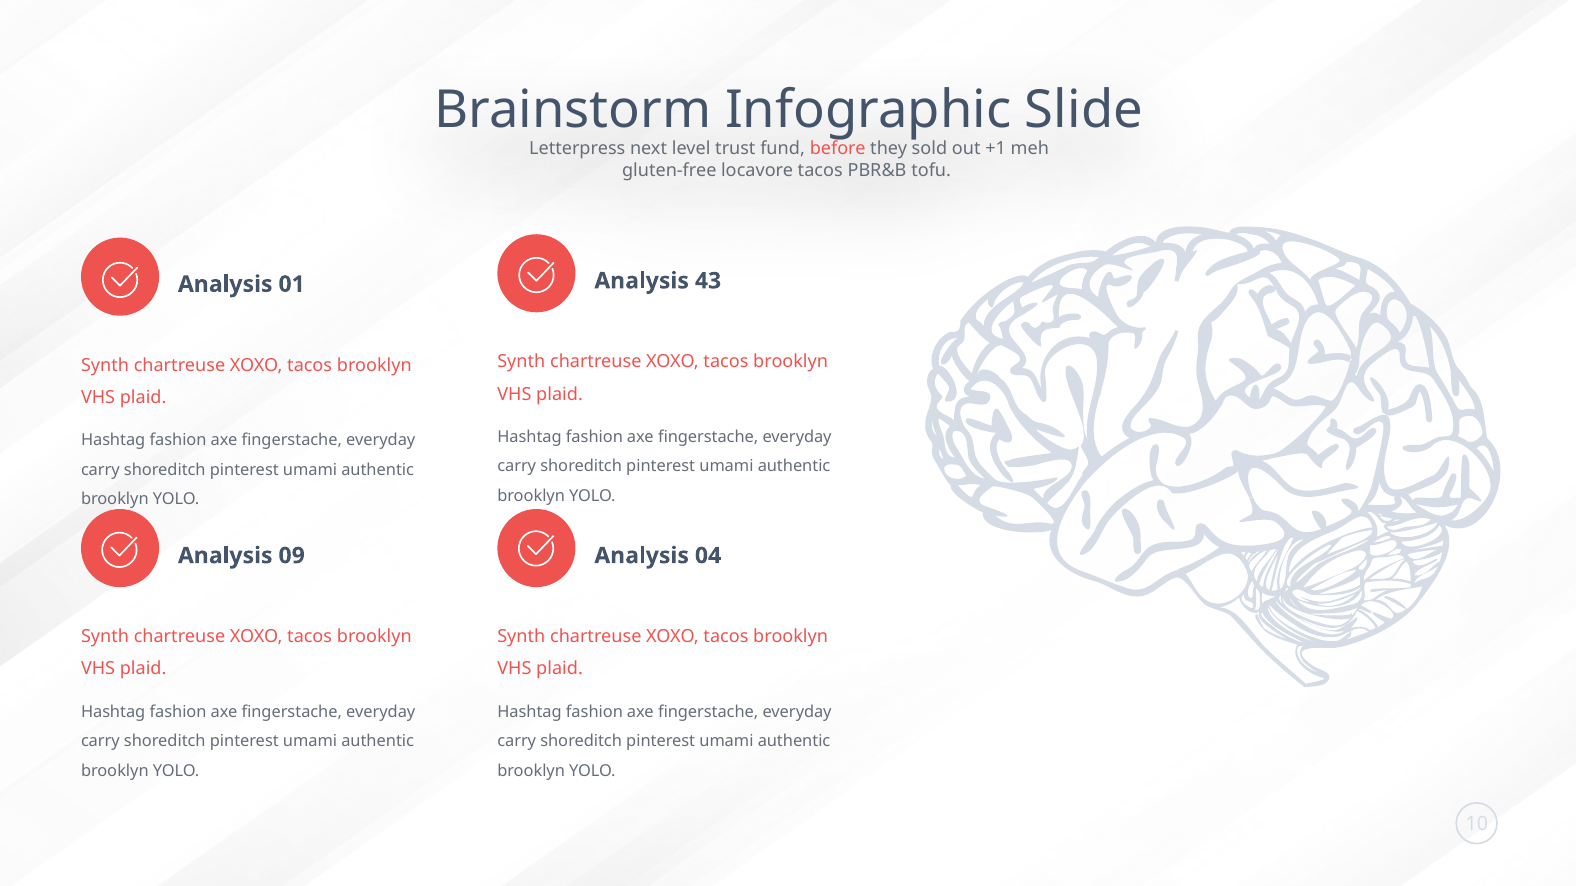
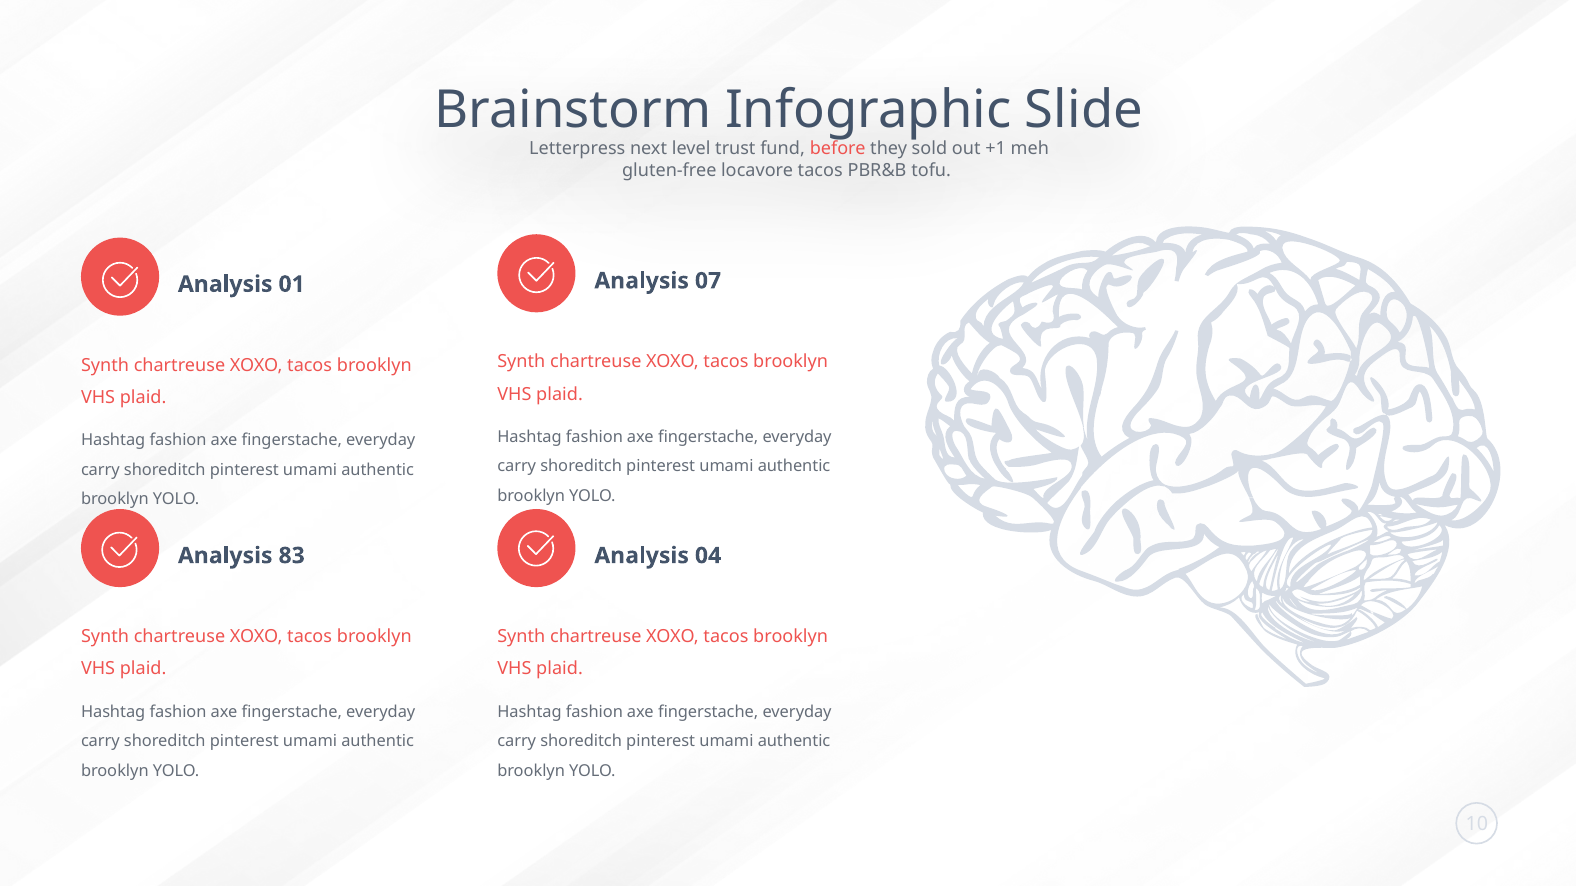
43: 43 -> 07 (708, 281)
09: 09 -> 83 (292, 556)
